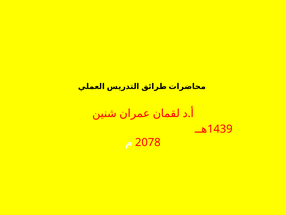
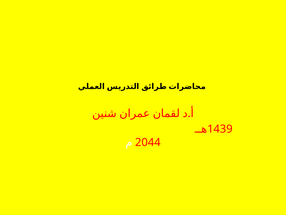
2078: 2078 -> 2044 (148, 142)
